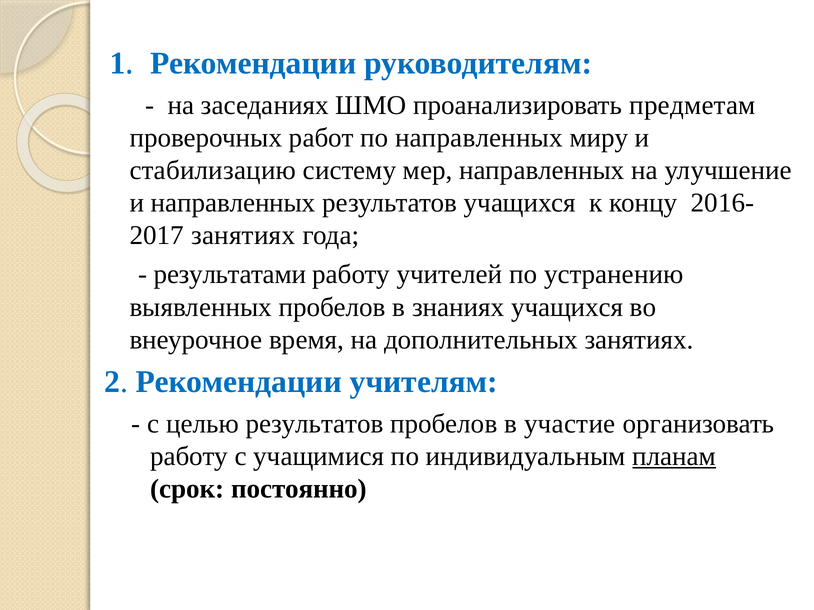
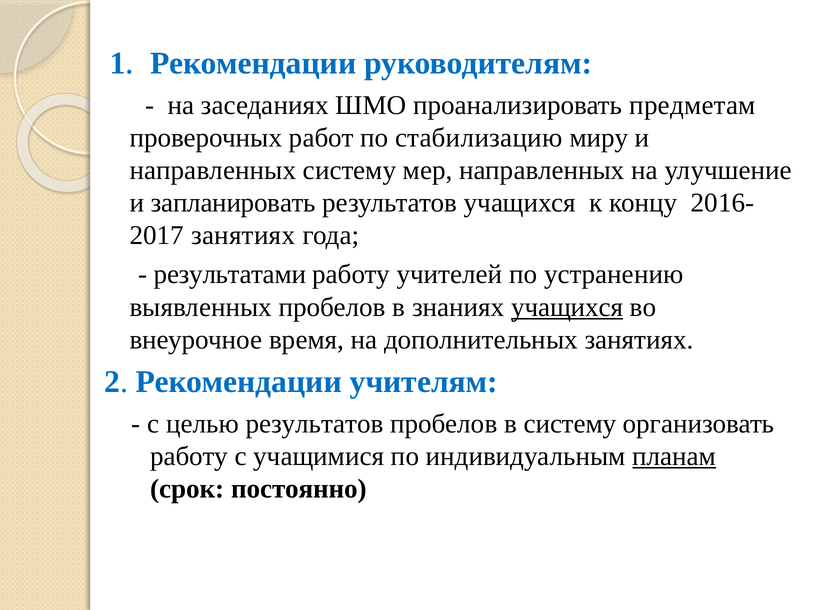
по направленных: направленных -> стабилизацию (479, 138)
стабилизацию: стабилизацию -> направленных (213, 170)
и направленных: направленных -> запланировать (233, 203)
учащихся underline: none -> present (567, 307)
в участие: участие -> систему (570, 424)
